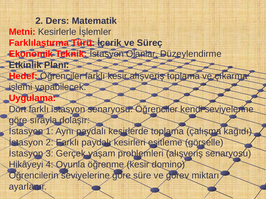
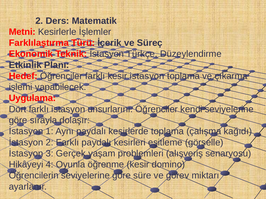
Olanlar: Olanlar -> Türkçe (142, 54)
kesir alışveriş: alışveriş -> istasyon (147, 76)
istasyon senaryosu: senaryosu -> unsurlarını (110, 109)
